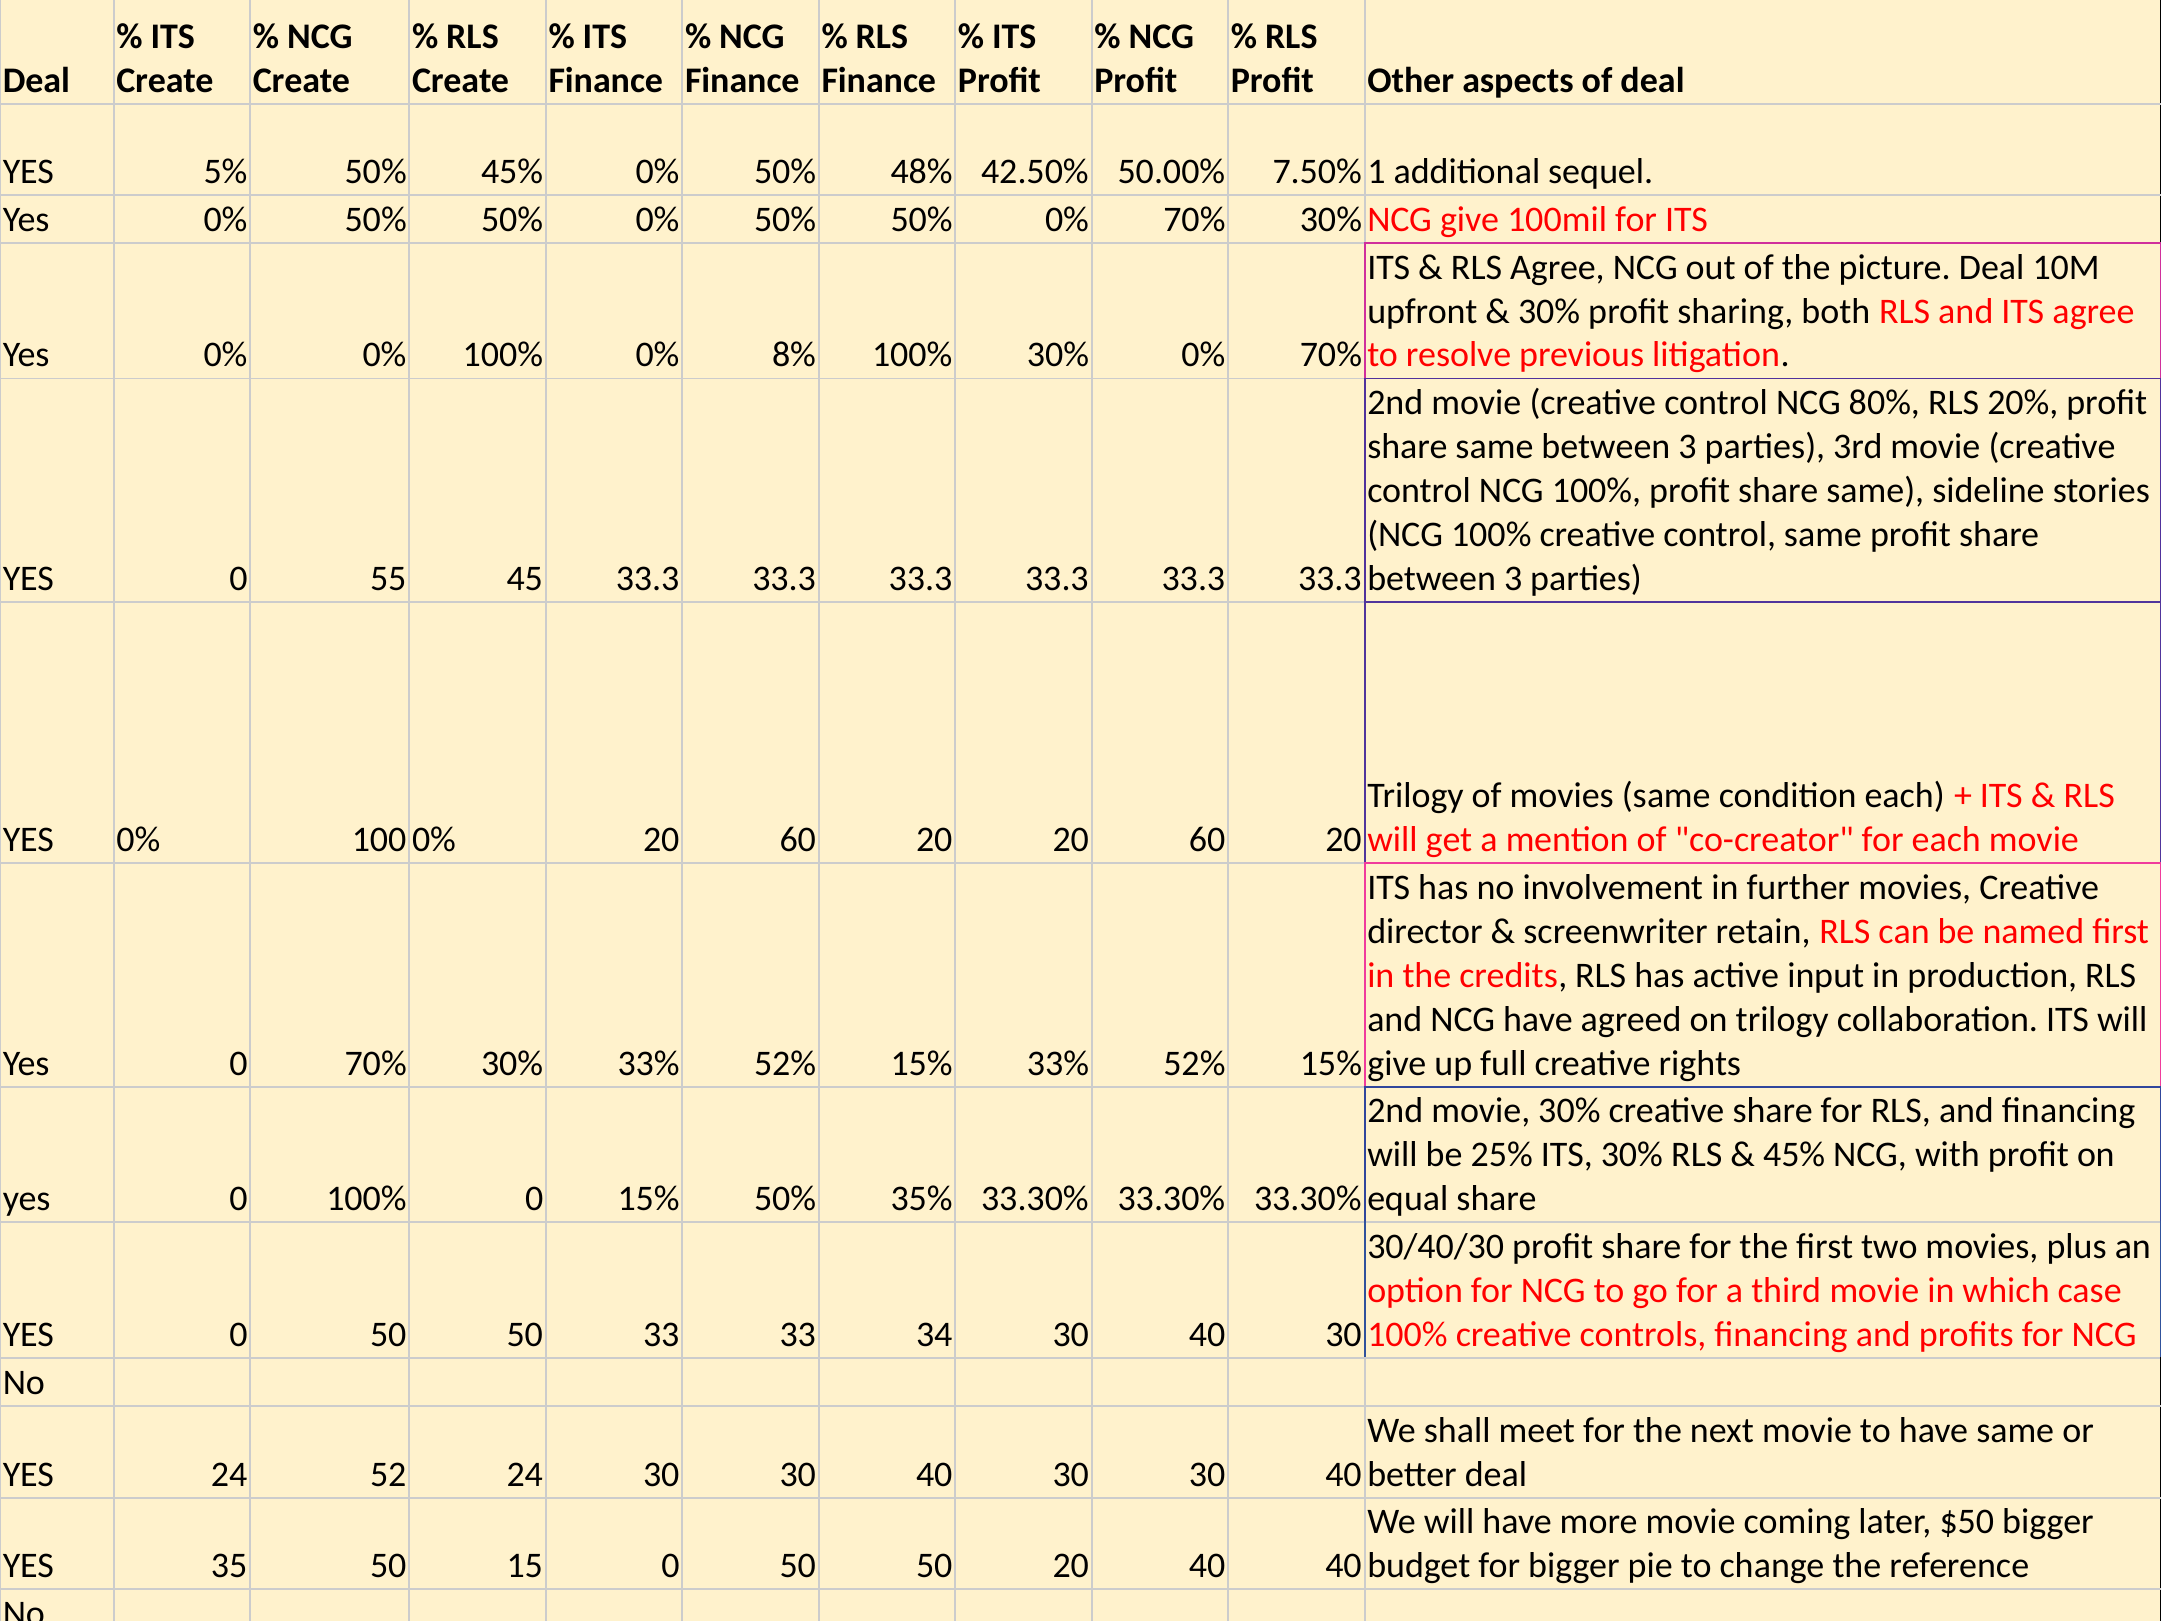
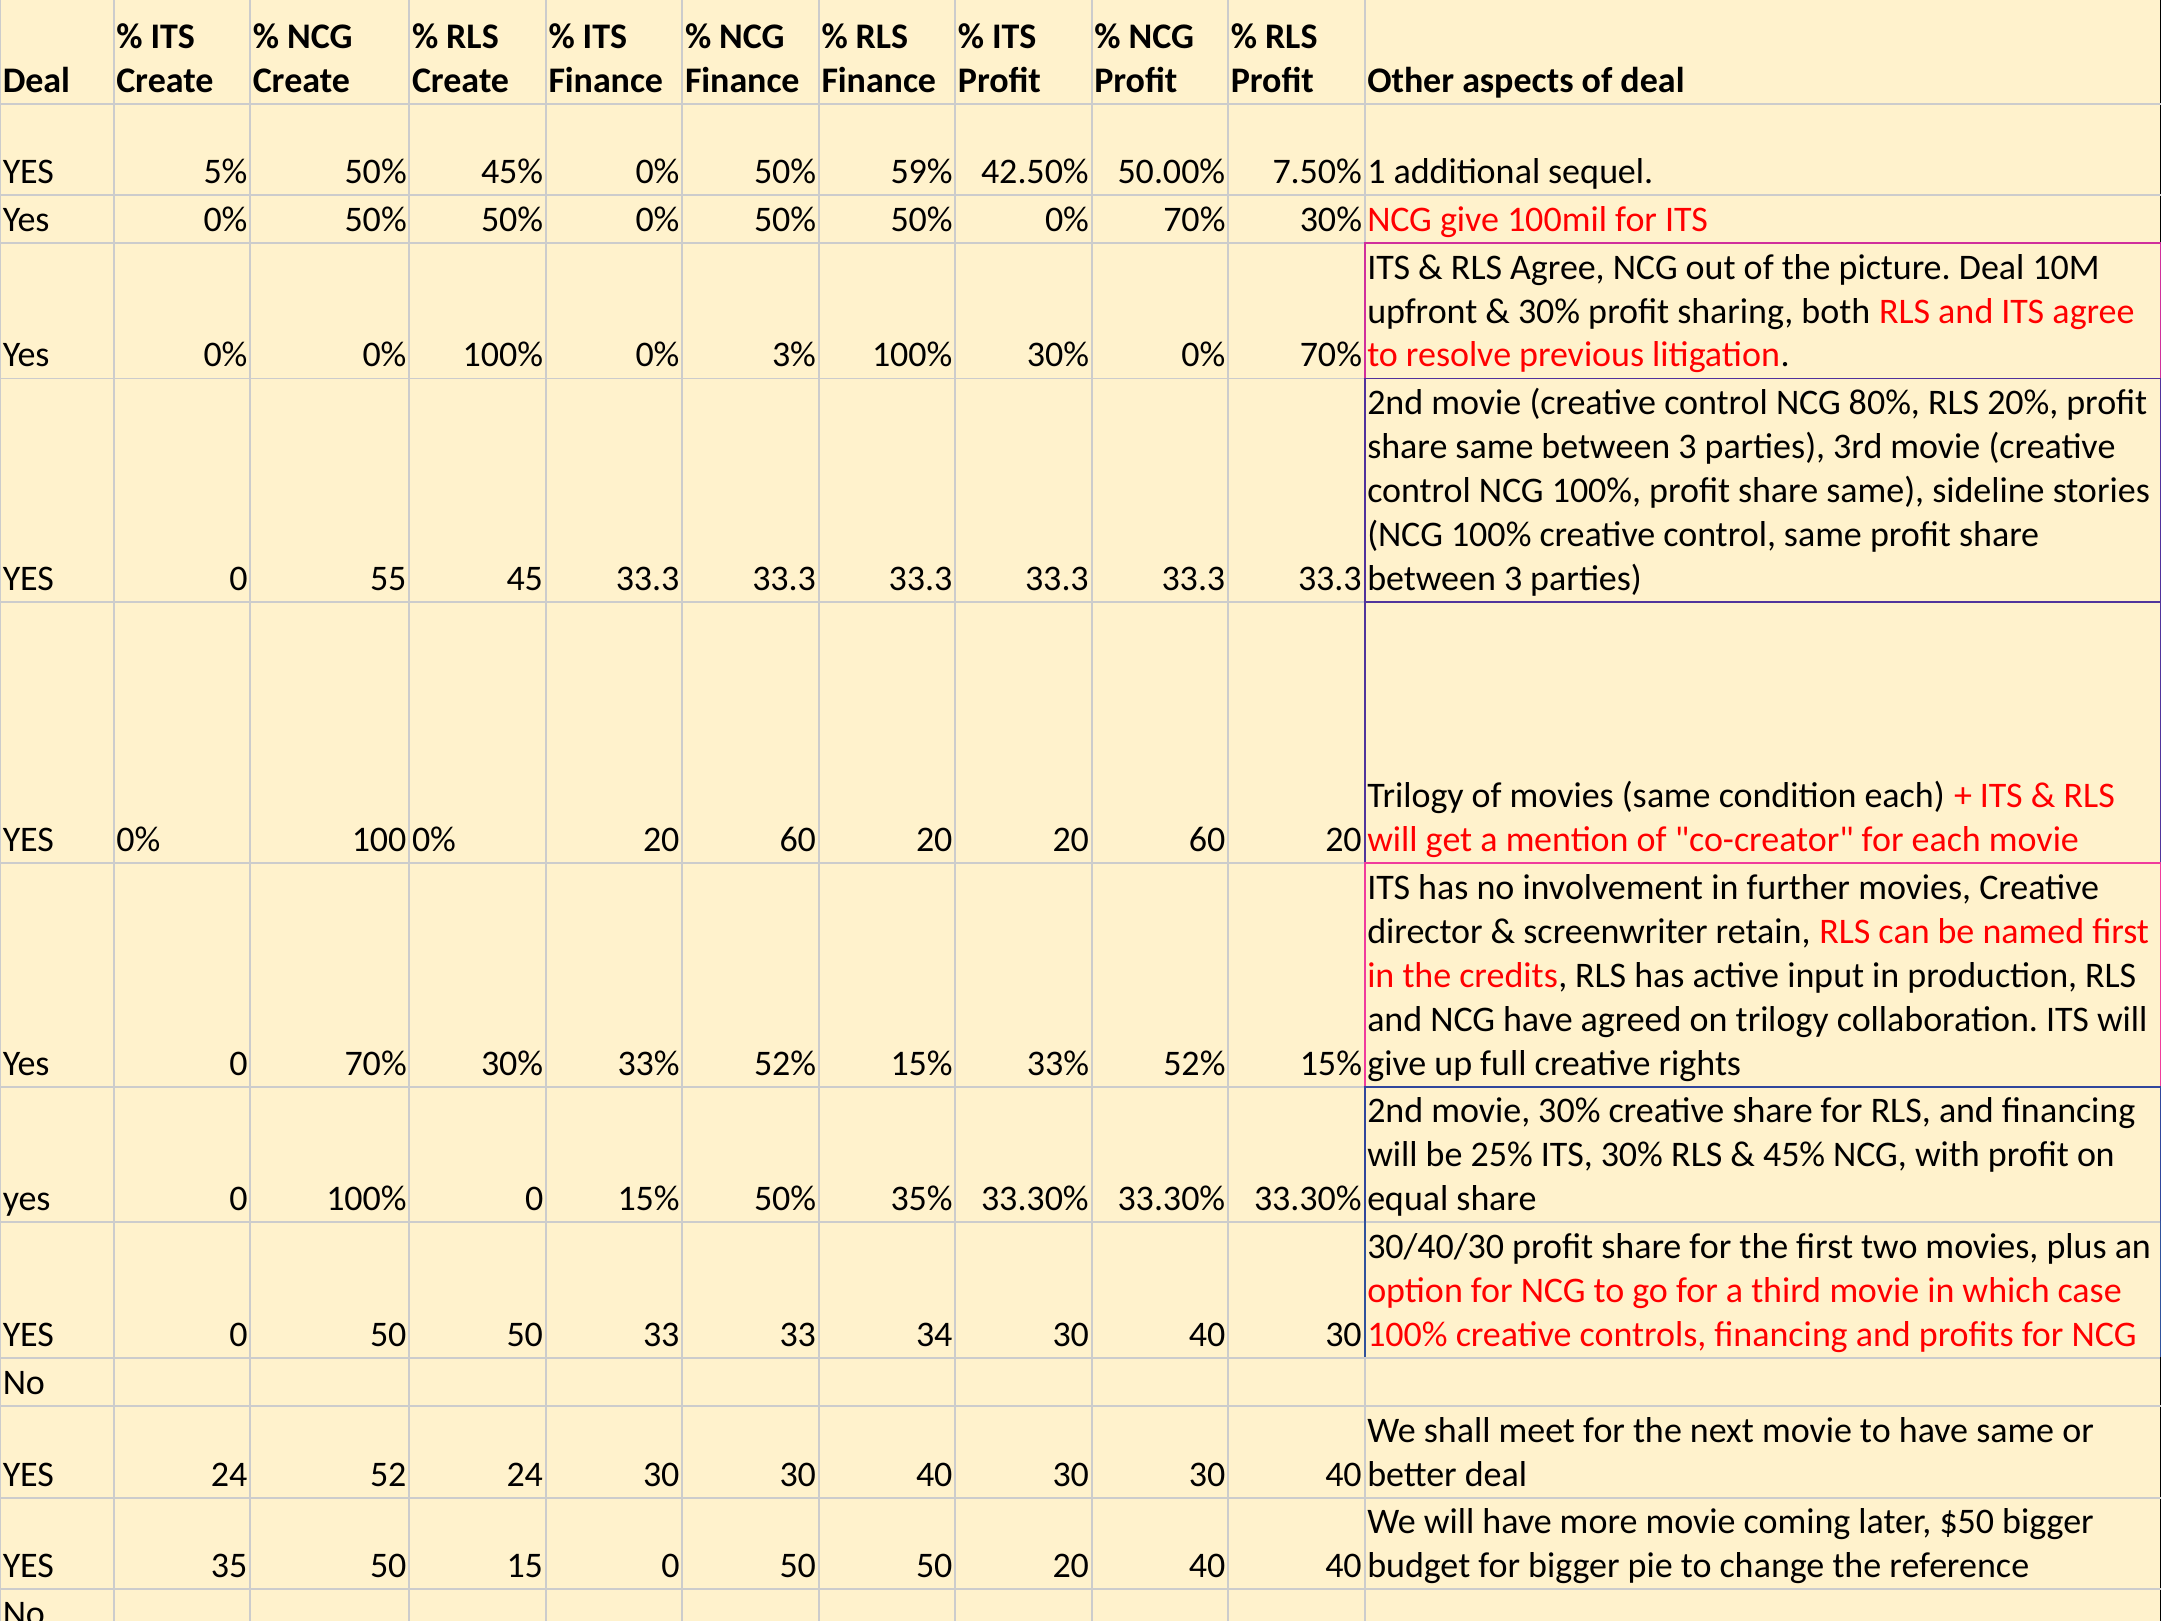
48%: 48% -> 59% (922, 171)
8%: 8% -> 3% (794, 355)
